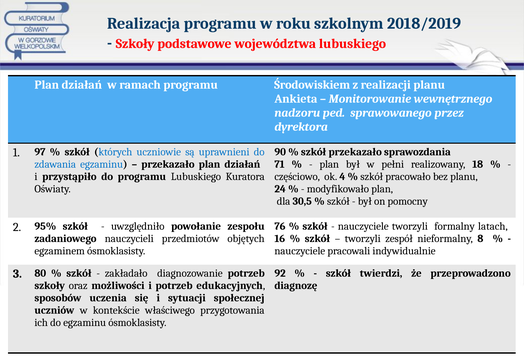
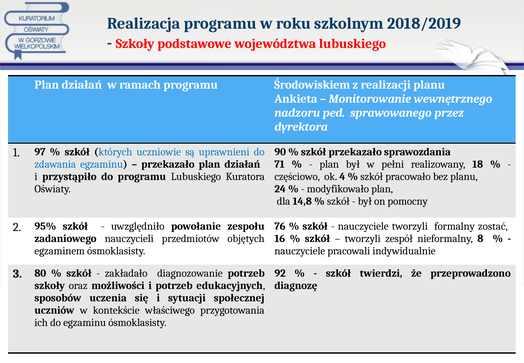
30,5: 30,5 -> 14,8 (302, 201)
latach: latach -> zostać (493, 226)
